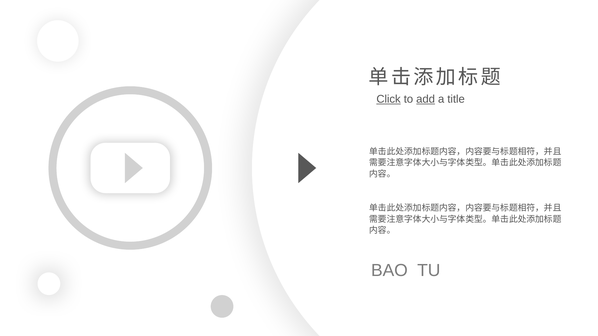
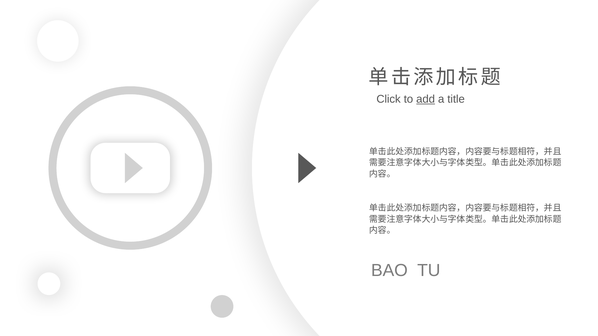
Click underline: present -> none (389, 99)
